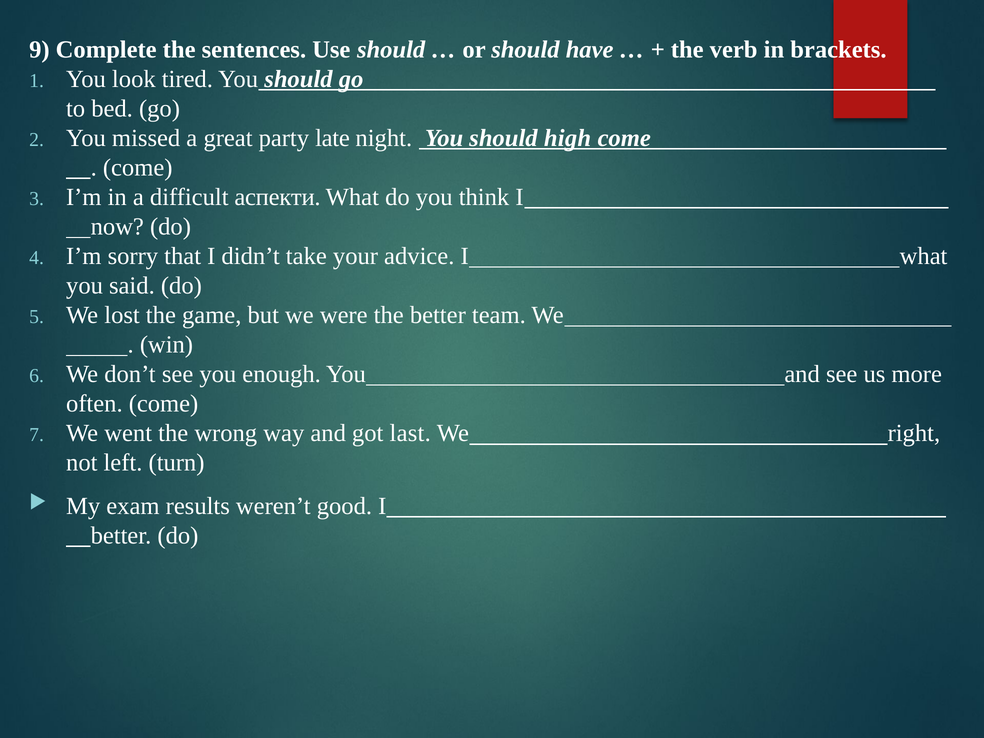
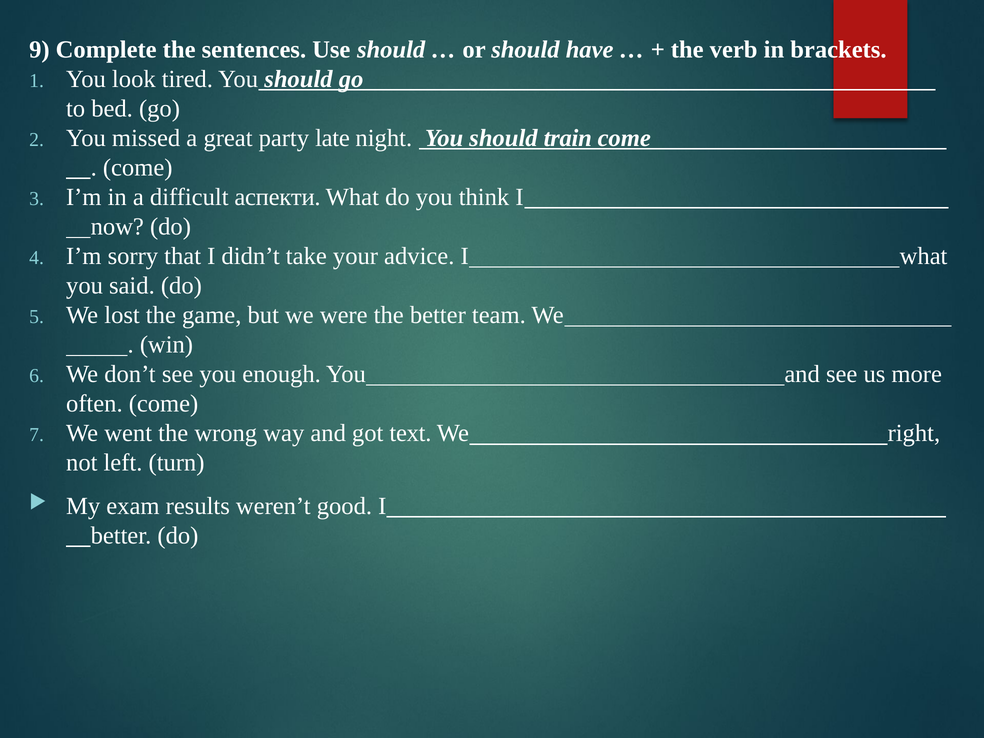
high: high -> train (568, 138)
last: last -> text (410, 433)
